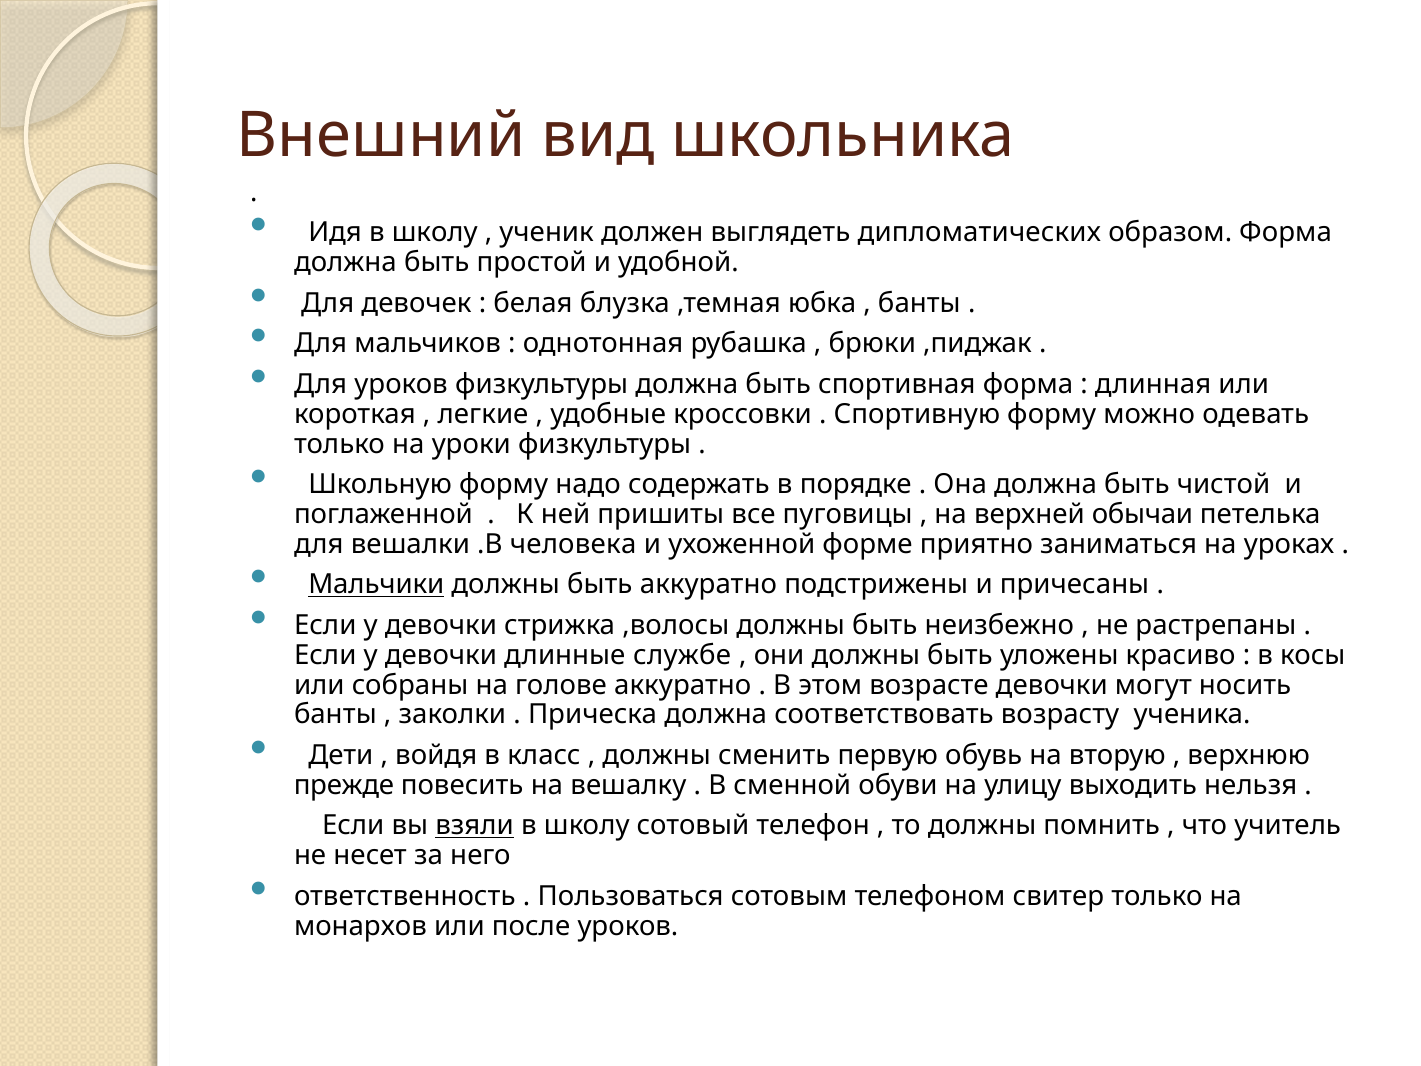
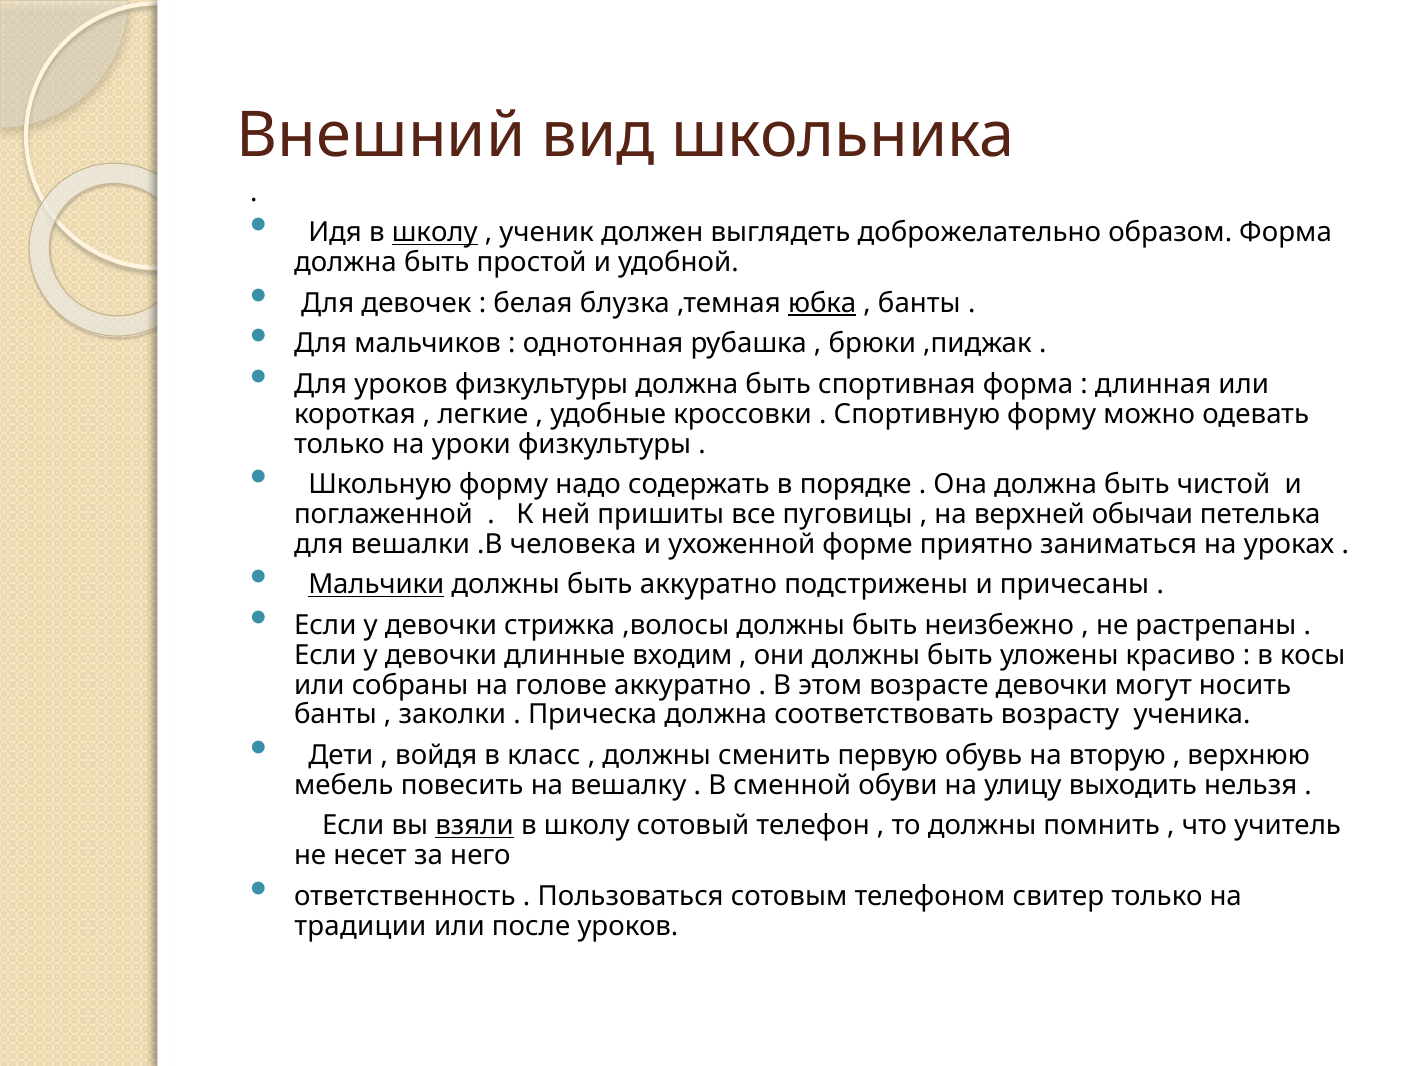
школу underline: none -> present (435, 233)
дипломатических: дипломатических -> доброжелательно (979, 233)
юбка underline: none -> present (822, 303)
службе: службе -> входим (682, 655)
прежде: прежде -> мебель (344, 785)
монархов: монархов -> традиции (360, 926)
